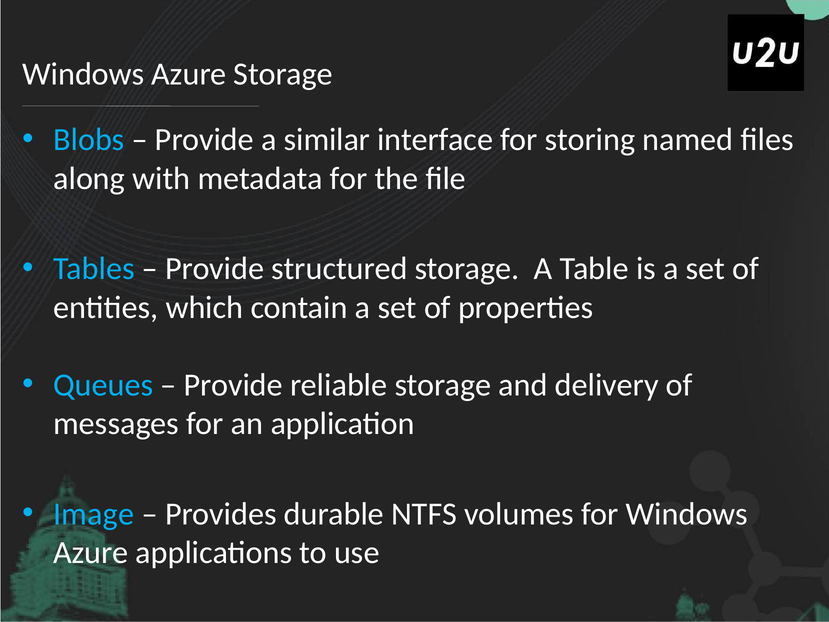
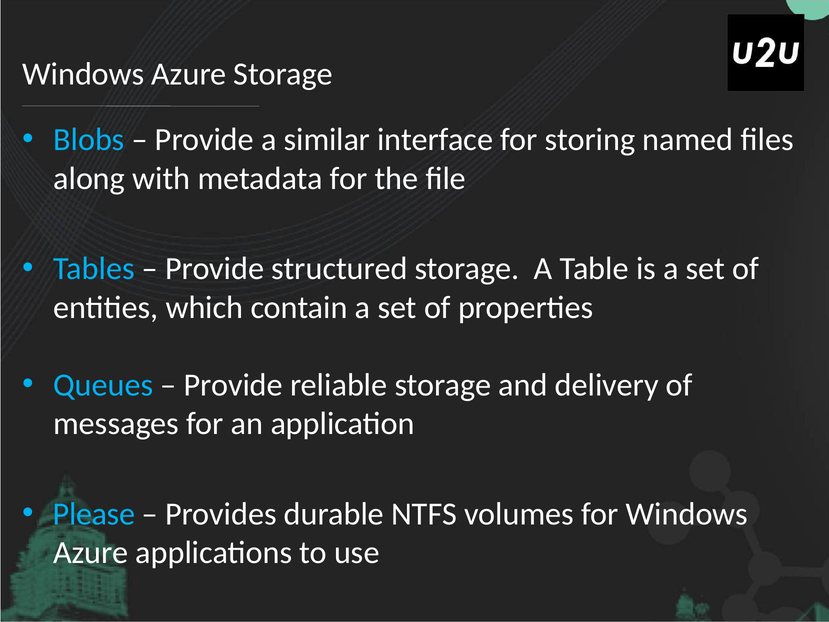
Image: Image -> Please (94, 514)
